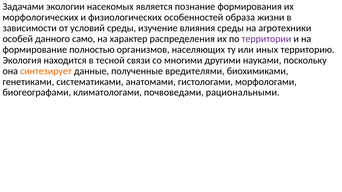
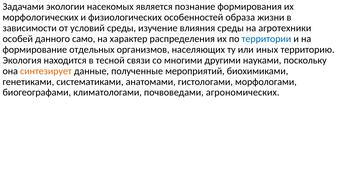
территории colour: purple -> blue (266, 39)
полностью: полностью -> отдельных (92, 50)
вредителями: вредителями -> мероприятий (195, 71)
рациональными: рациональными -> агрономических (243, 93)
